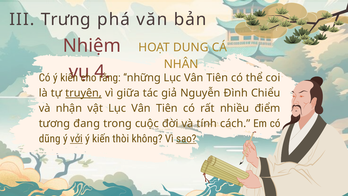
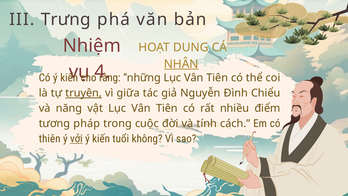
NHÂN underline: none -> present (181, 64)
nhận: nhận -> năng (69, 108)
đang: đang -> pháp (87, 123)
dũng: dũng -> thiên (50, 139)
thòi: thòi -> tuổi (121, 139)
sao underline: present -> none (186, 139)
